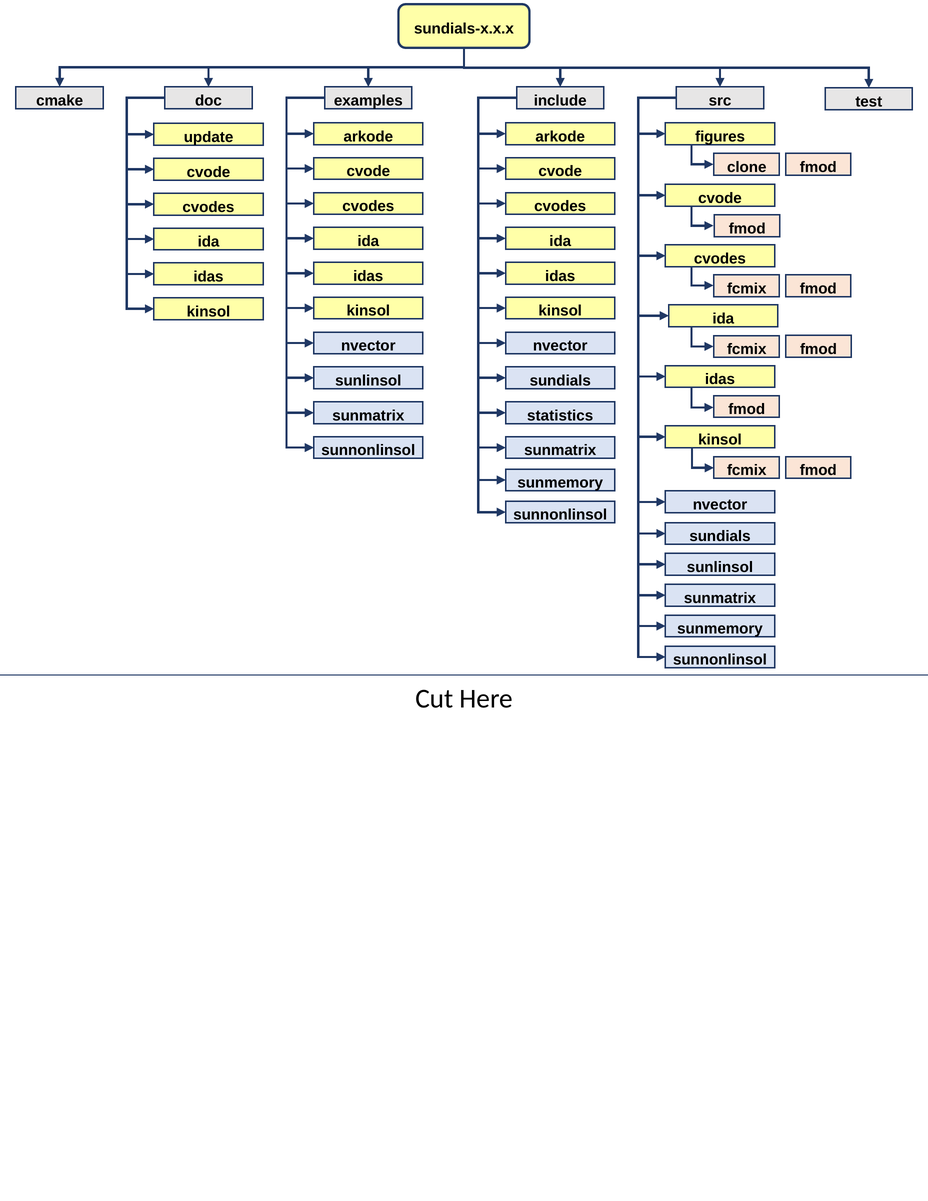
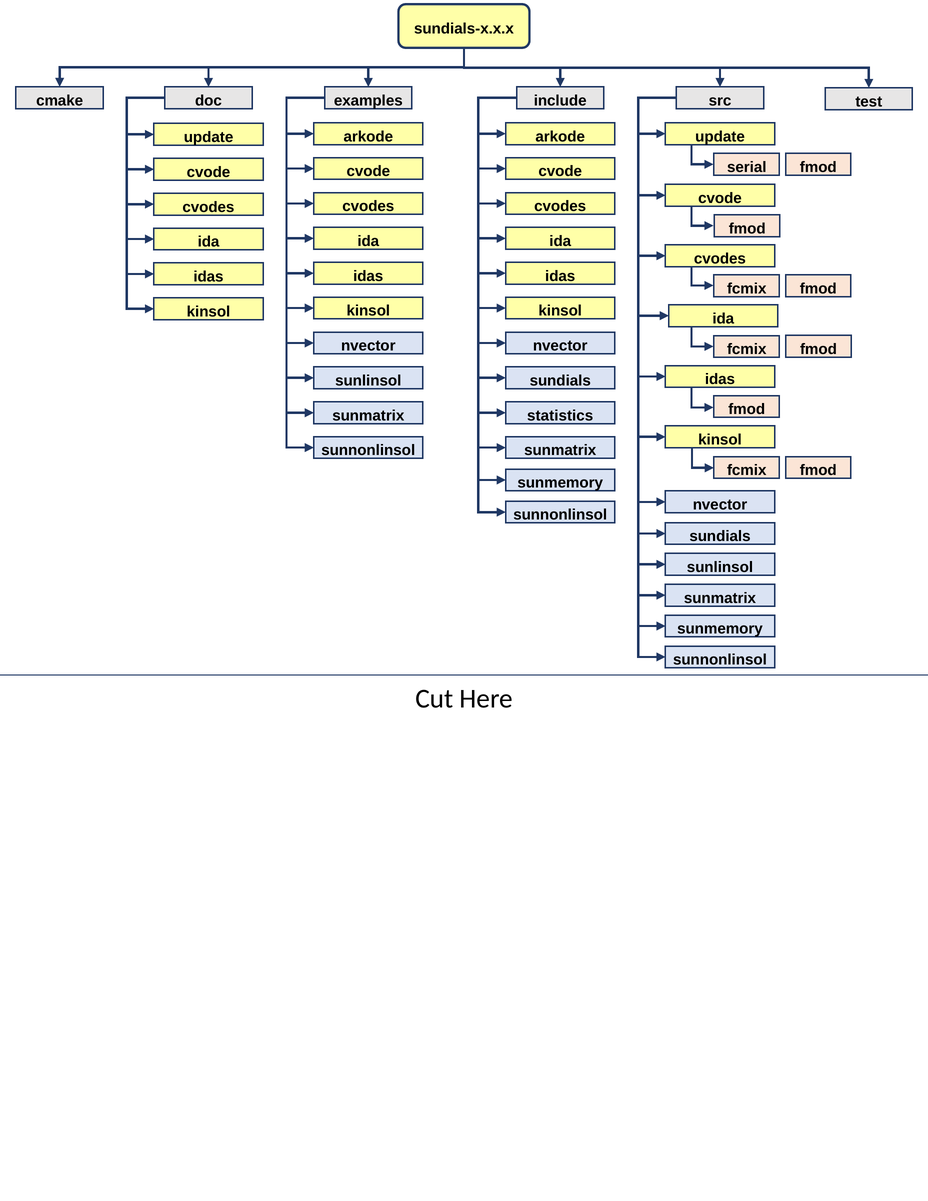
figures: figures -> update (720, 137)
clone: clone -> serial (747, 167)
